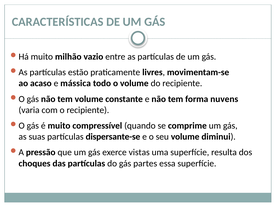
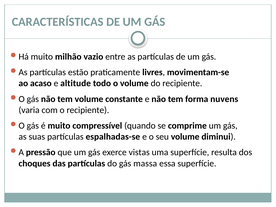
mássica: mássica -> altitude (76, 83)
dispersante-se: dispersante-se -> espalhadas-se (113, 137)
partes: partes -> massa (145, 163)
